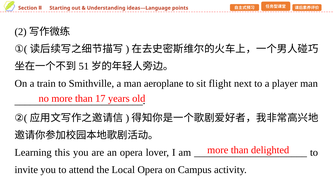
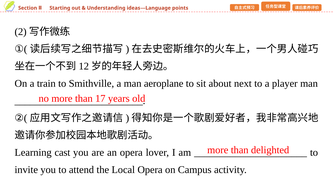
51: 51 -> 12 (84, 66)
flight: flight -> about (220, 84)
this: this -> cast (62, 153)
